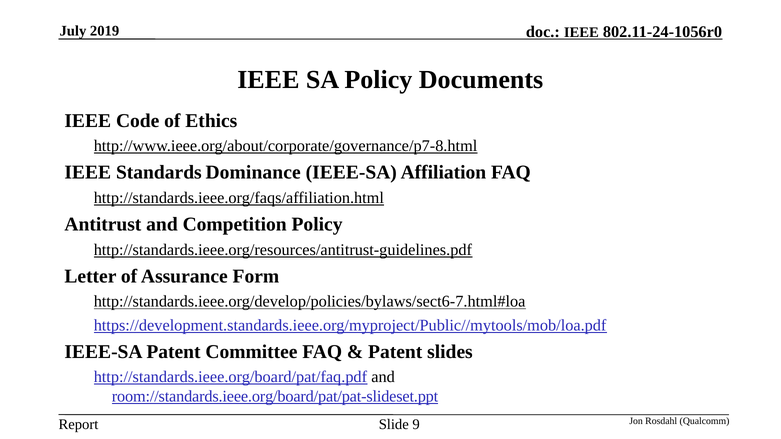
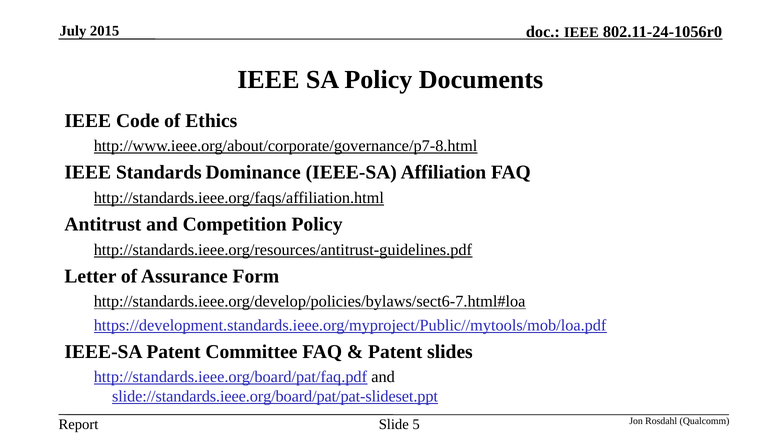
2019: 2019 -> 2015 (105, 31)
room://standards.ieee.org/board/pat/pat-slideset.ppt: room://standards.ieee.org/board/pat/pat-slideset.ppt -> slide://standards.ieee.org/board/pat/pat-slideset.ppt (275, 397)
9: 9 -> 5 (416, 425)
